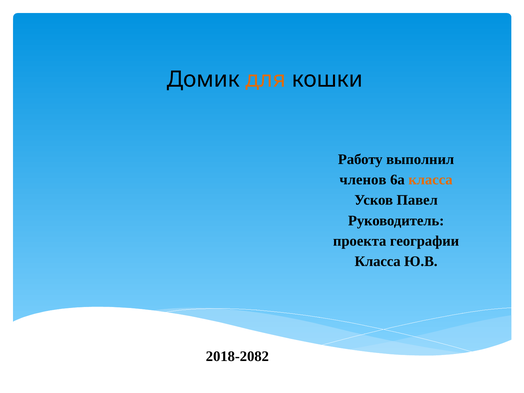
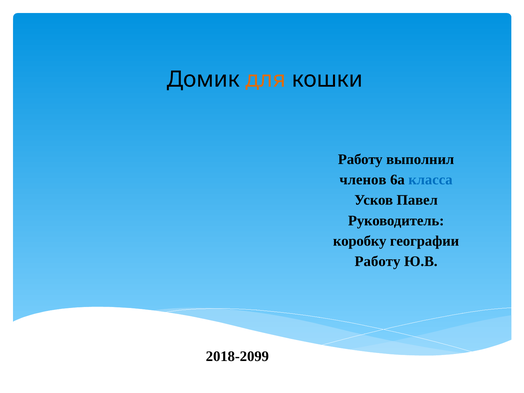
класса colour: orange -> blue (430, 180)
проекта: проекта -> коробку (360, 241)
Класса: Класса -> Работу (377, 261)
2018-2082: 2018-2082 -> 2018-2099 (237, 356)
